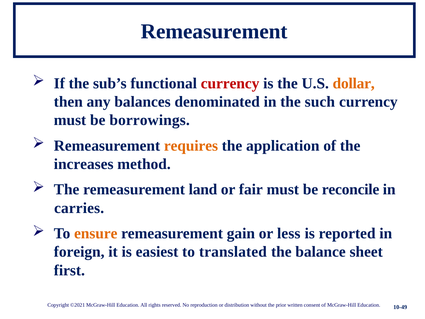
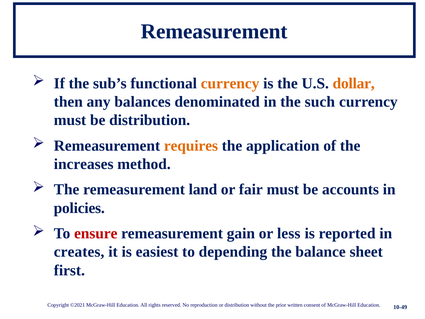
currency colour: red -> orange (230, 83)
be borrowings: borrowings -> distribution (150, 120)
reconcile: reconcile -> accounts (351, 189)
carries: carries -> policies (79, 208)
ensure colour: orange -> red (96, 233)
foreign: foreign -> creates (79, 252)
translated: translated -> depending (233, 252)
